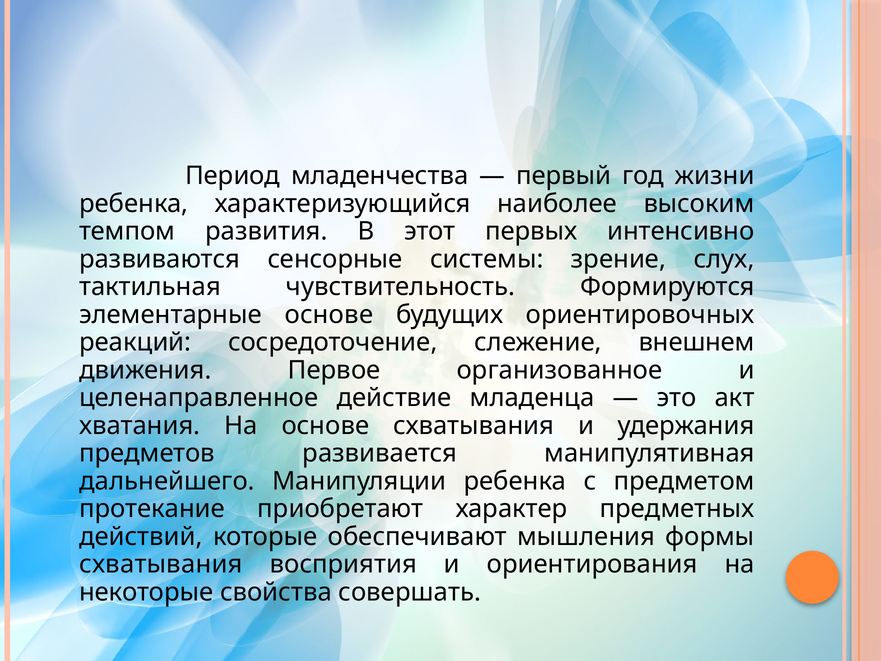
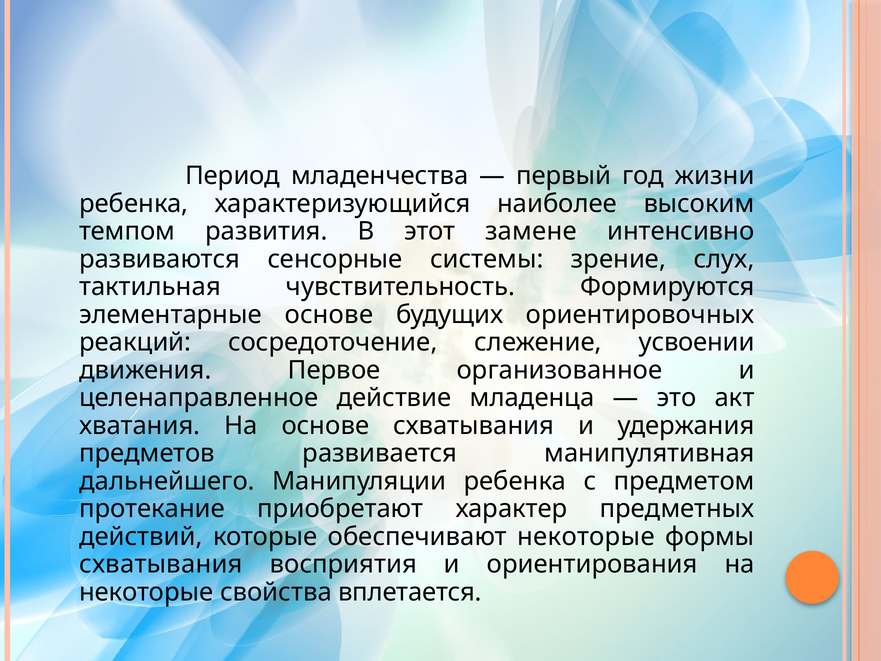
первых: первых -> замене (531, 231)
внешнем: внешнем -> усвоении (697, 342)
обеспечивают мышления: мышления -> некоторые (586, 536)
совершать: совершать -> вплетается (410, 592)
